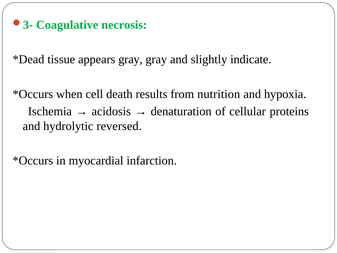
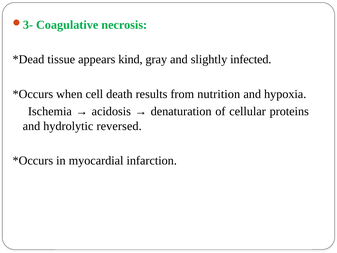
appears gray: gray -> kind (130, 59)
indicate: indicate -> infected (251, 59)
